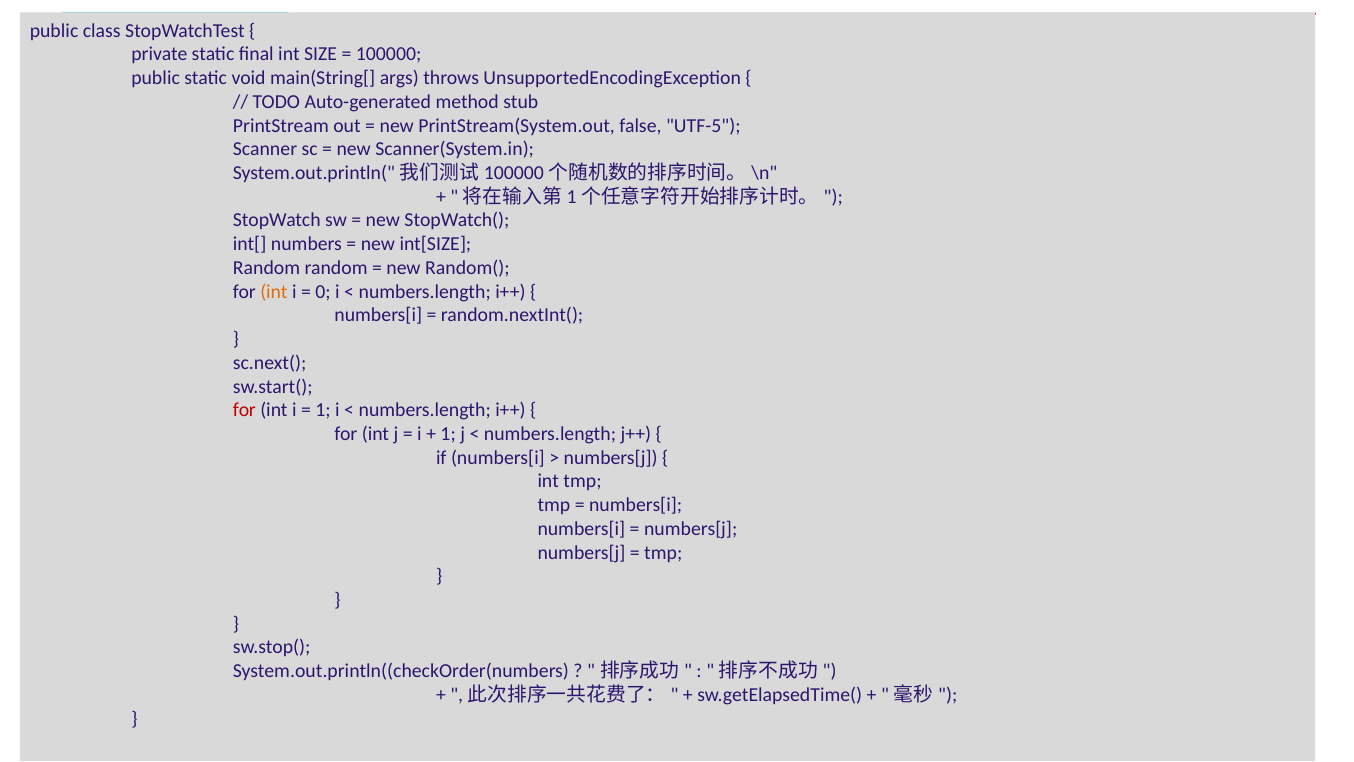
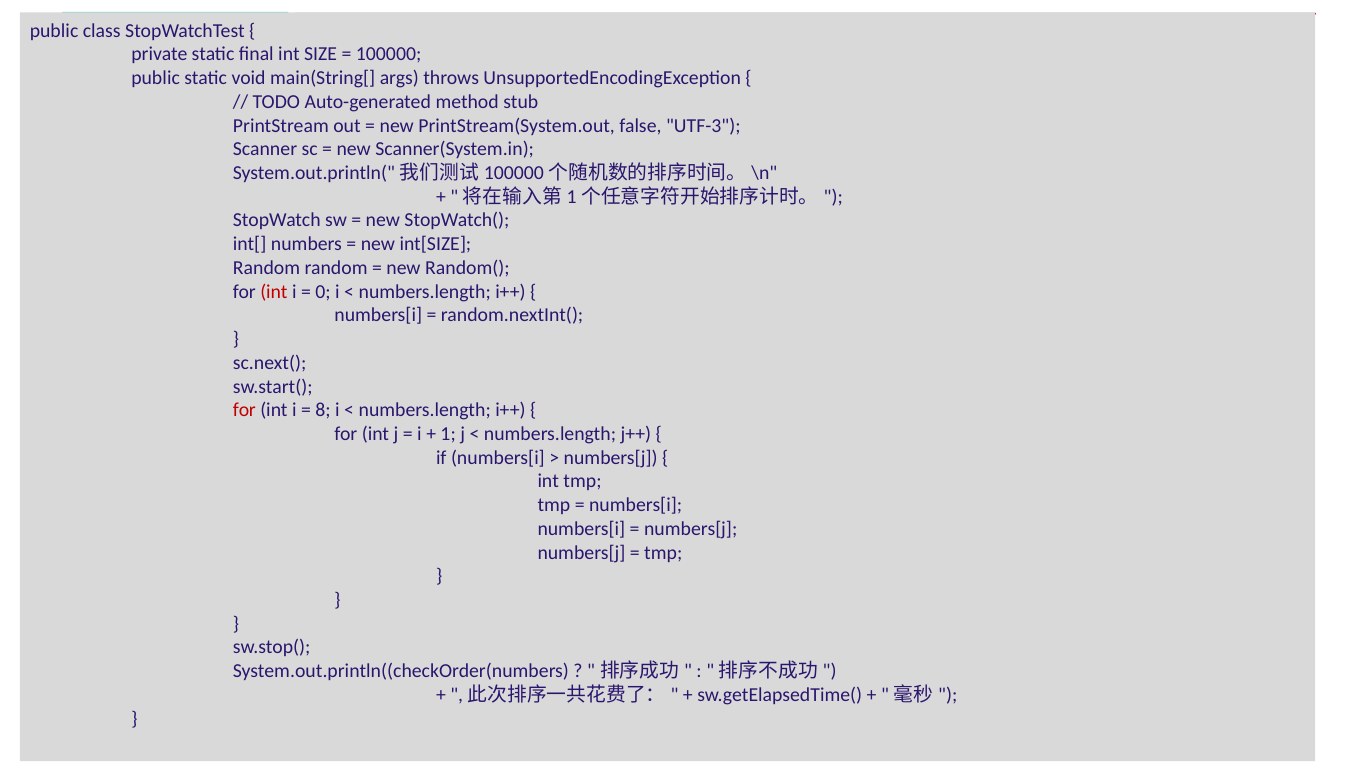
UTF-5: UTF-5 -> UTF-3 (703, 126)
int colour: orange -> red (274, 291)
1: 1 -> 8 (323, 410)
